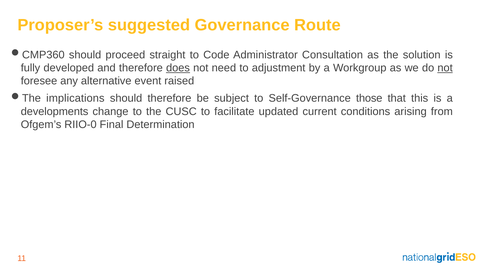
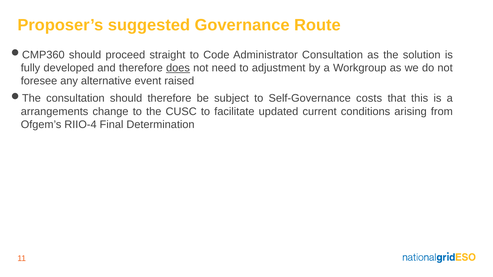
not underline: present -> none (445, 68)
implications: implications -> consultation (75, 98)
those: those -> costs (369, 98)
developments: developments -> arrangements (55, 112)
RIIO-0: RIIO-0 -> RIIO-4 (80, 125)
